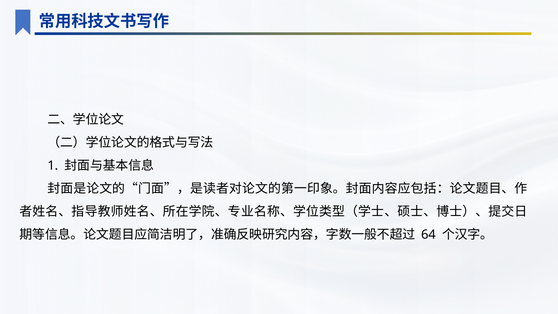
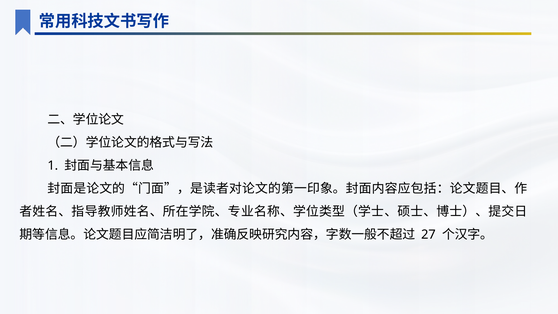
64: 64 -> 27 (428, 234)
